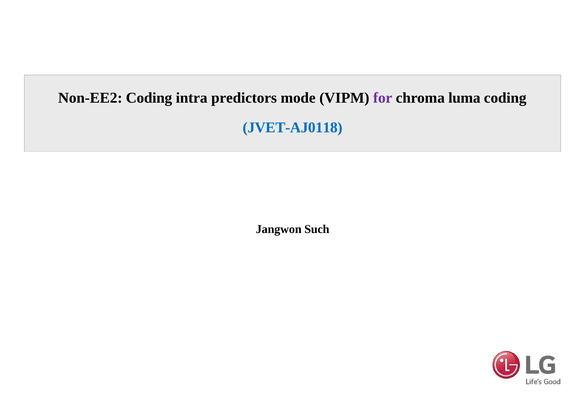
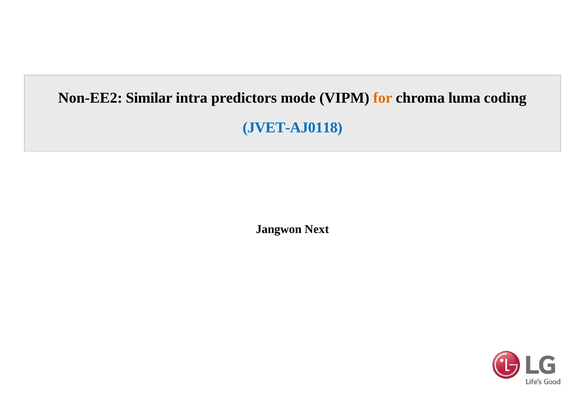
Non-EE2 Coding: Coding -> Similar (149, 98)
for colour: purple -> orange (383, 98)
Such: Such -> Next (317, 229)
